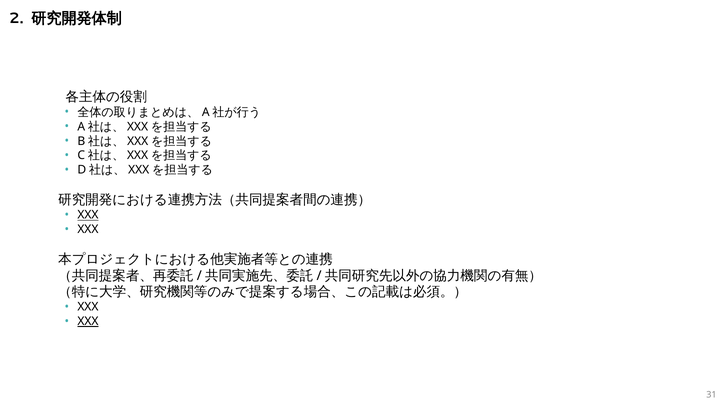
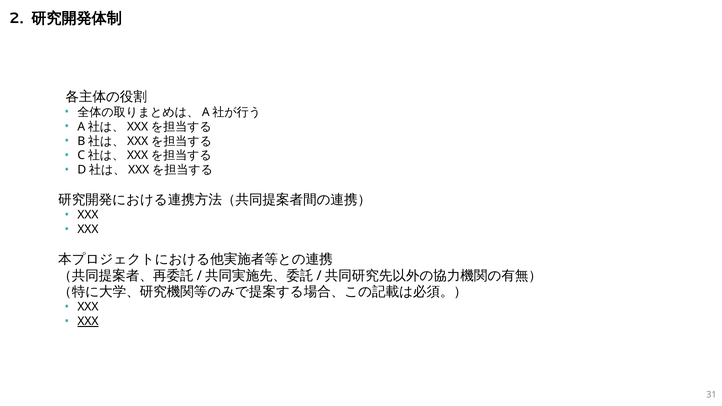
XXX underline: present -> none (88, 215)
